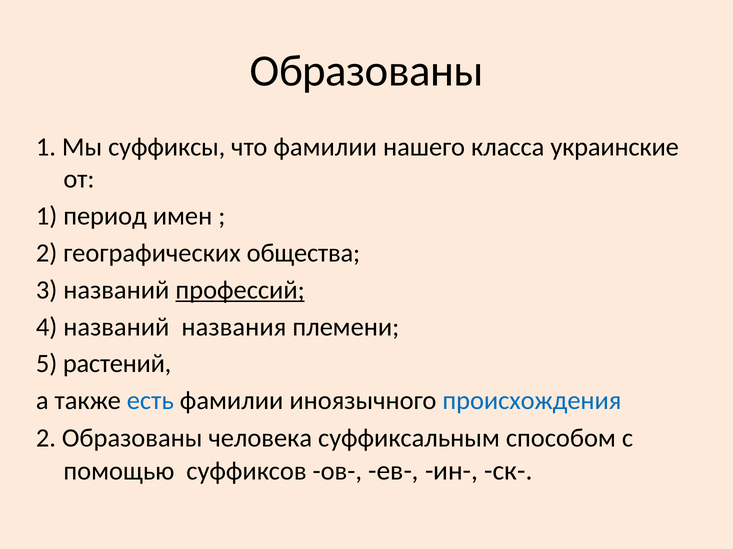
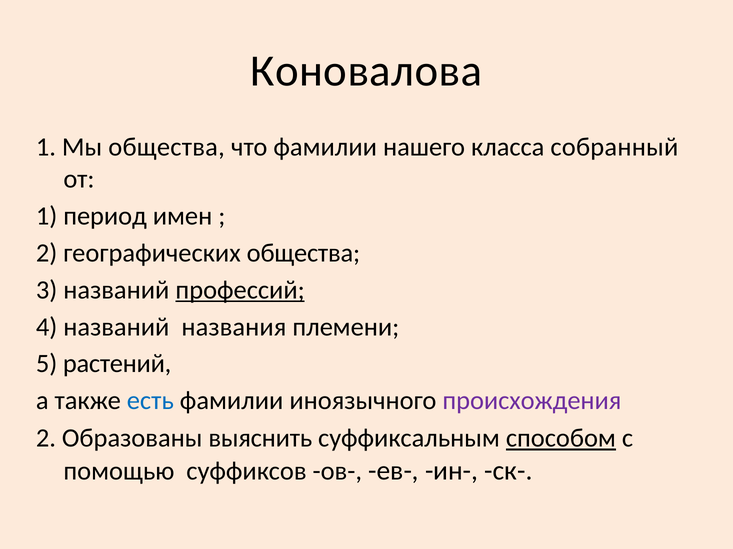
Образованы: Образованы -> Коновалова (366, 71)
Мы суффиксы: суффиксы -> общества (167, 147)
украинские: украинские -> собранный (614, 147)
происхождения colour: blue -> purple (532, 401)
человека: человека -> выяснить (260, 439)
способом underline: none -> present (561, 439)
